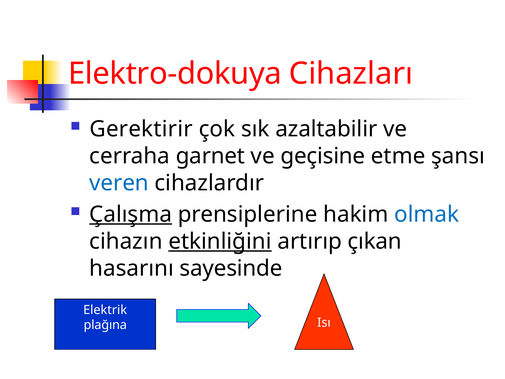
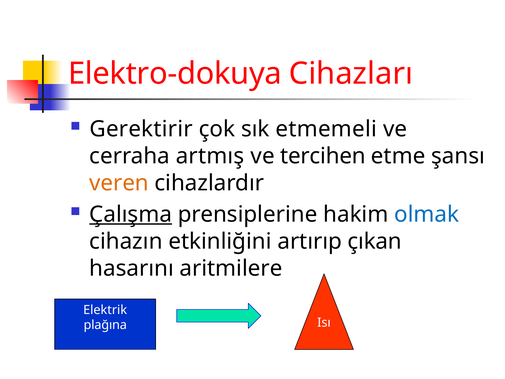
azaltabilir: azaltabilir -> etmemeli (326, 129)
garnet: garnet -> artmış (210, 156)
geçisine: geçisine -> tercihen (323, 156)
veren colour: blue -> orange (119, 183)
etkinliğini underline: present -> none (220, 241)
sayesinde: sayesinde -> aritmilere (231, 268)
